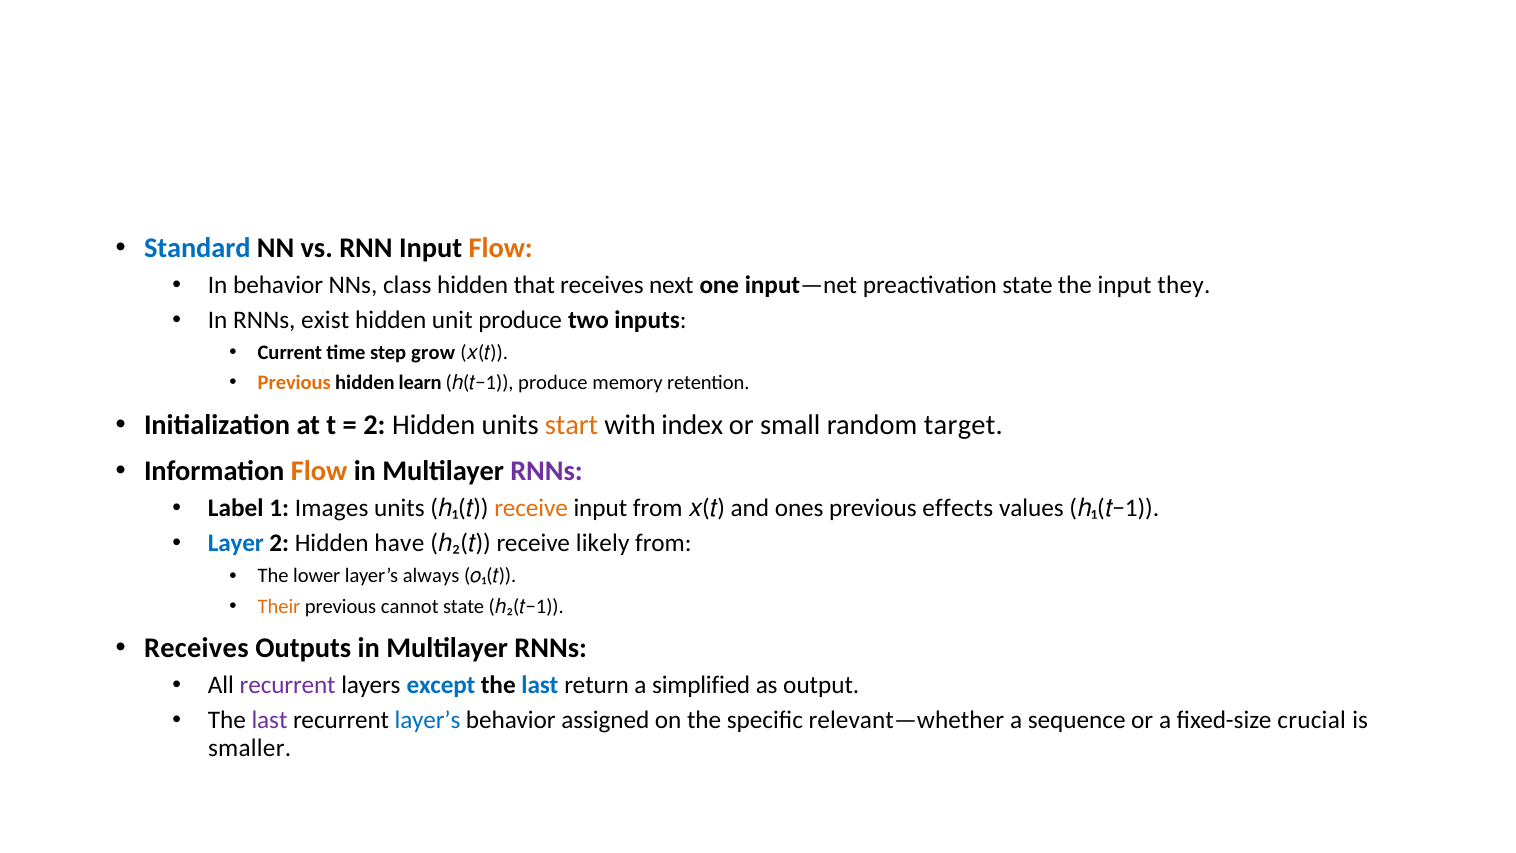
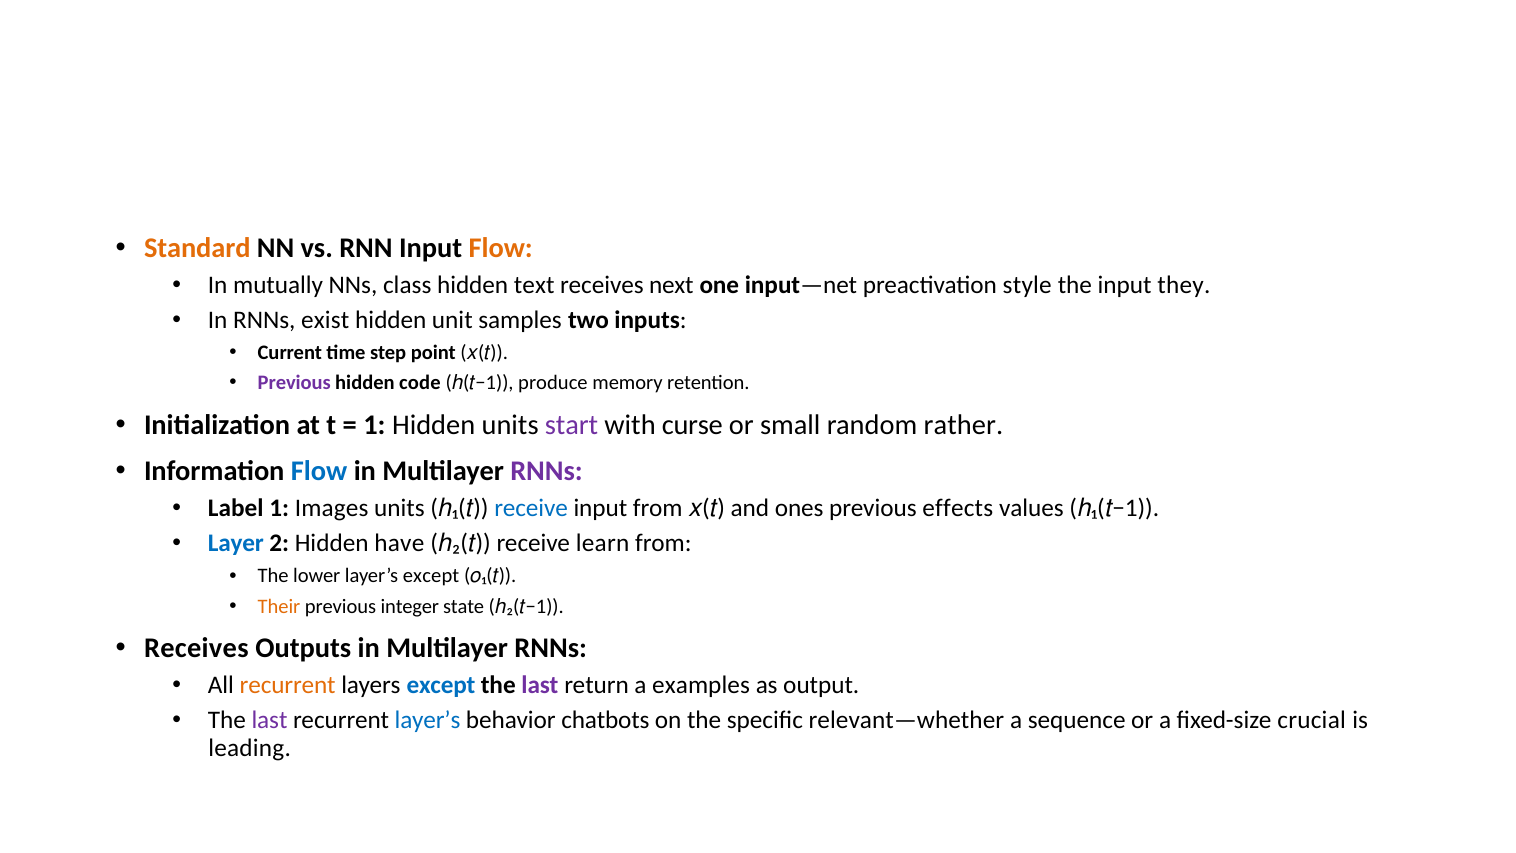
Standard colour: blue -> orange (197, 248)
In behavior: behavior -> mutually (278, 285)
that: that -> text (534, 285)
preactivation state: state -> style (1027, 285)
unit produce: produce -> samples (520, 320)
grow: grow -> point (433, 353)
Previous colour: orange -> purple (294, 383)
learn: learn -> code (420, 383)
2: 2 -> 1 (374, 425)
start colour: orange -> purple (572, 425)
index: index -> curse (692, 425)
target: target -> rather (963, 425)
Flow colour: orange -> blue (319, 471)
receive colour: orange -> blue (531, 508)
likely: likely -> learn (603, 543)
layer’s always: always -> except (431, 576)
cannot: cannot -> integer (410, 606)
recurrent colour: purple -> orange (288, 685)
last colour: blue -> purple (540, 685)
simplified: simplified -> examples (701, 685)
assigned: assigned -> chatbots (605, 720)
smaller: smaller -> leading (250, 748)
